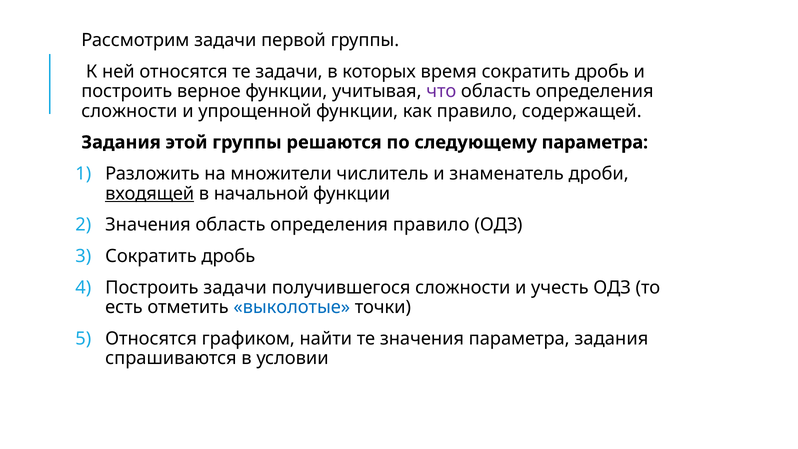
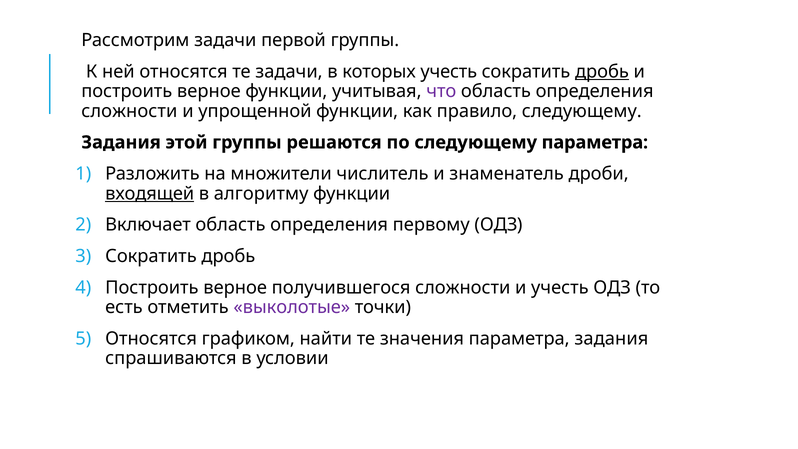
которых время: время -> учесть (449, 72)
дробь underline: none -> present (602, 72)
правило содержащей: содержащей -> следующему (582, 111)
начальной: начальной -> алгоритму (261, 193)
Значения: Значения -> Включает (148, 225)
определения правило: правило -> первому (431, 225)
задачи: задачи -> верное (235, 288)
выколотые colour: blue -> purple (292, 307)
